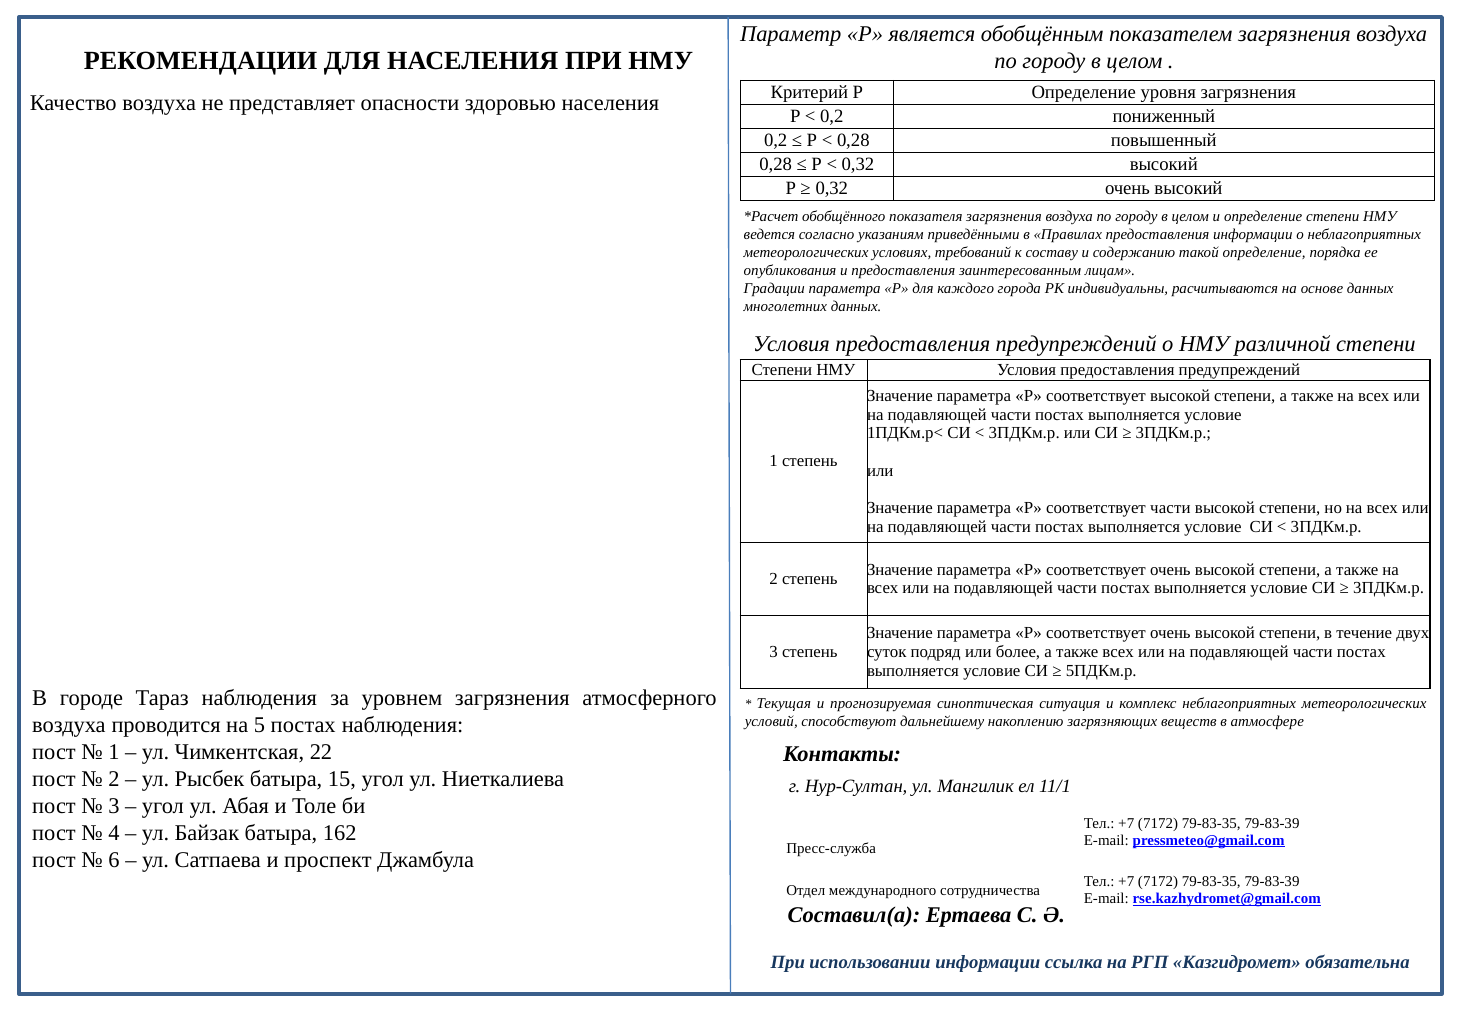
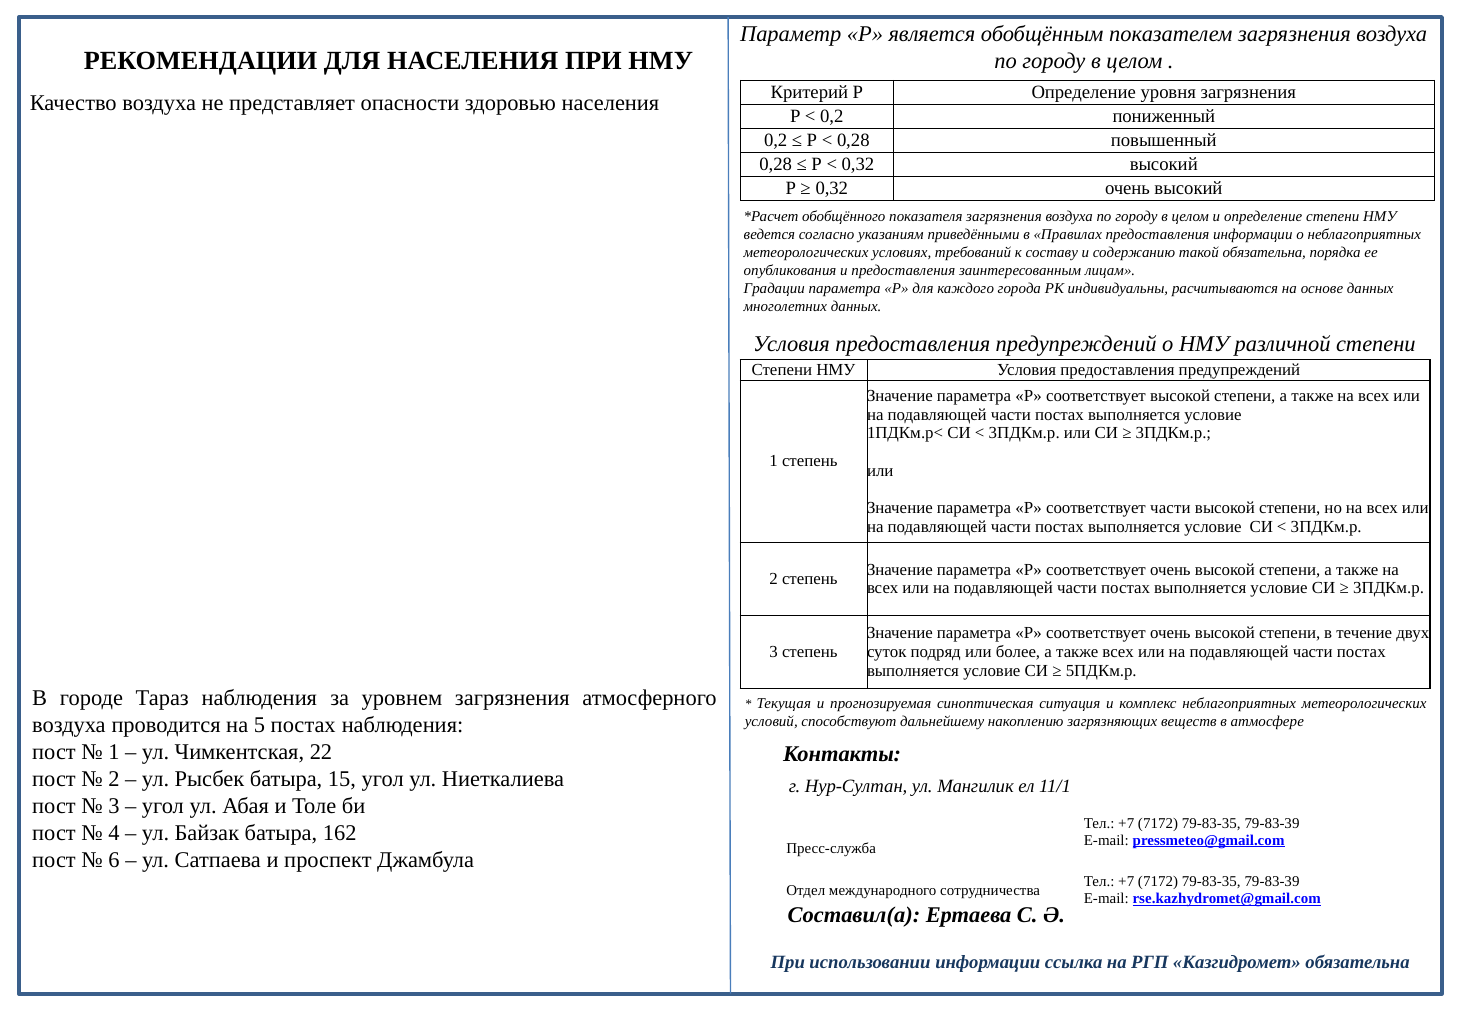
такой определение: определение -> обязательна (1264, 253)
